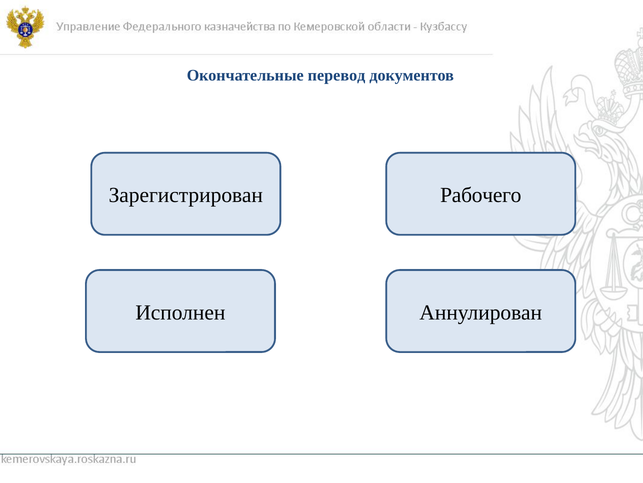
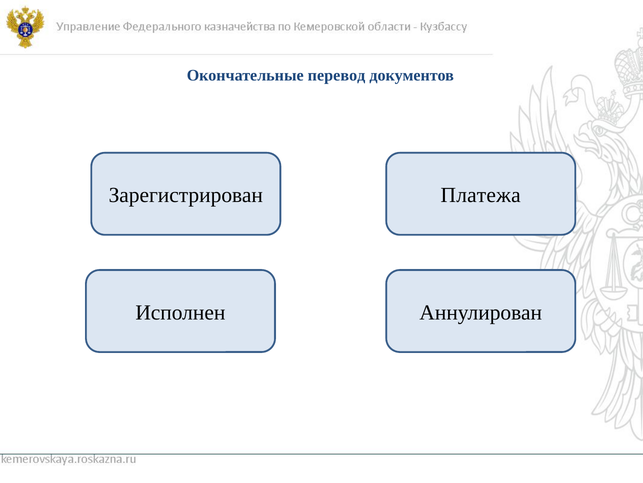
Рабочего: Рабочего -> Платежа (481, 195)
